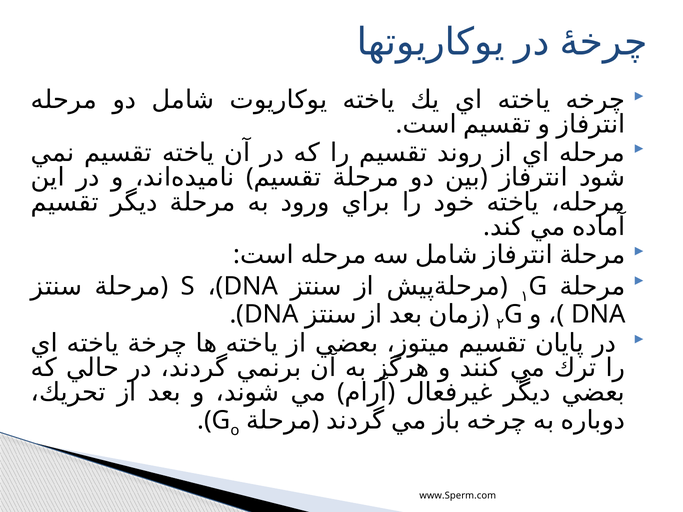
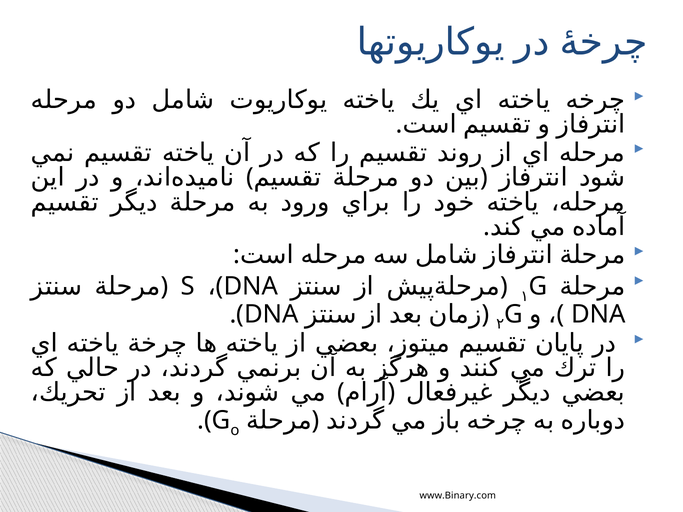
www.Sperm.com: www.Sperm.com -> www.Binary.com (458, 496)
